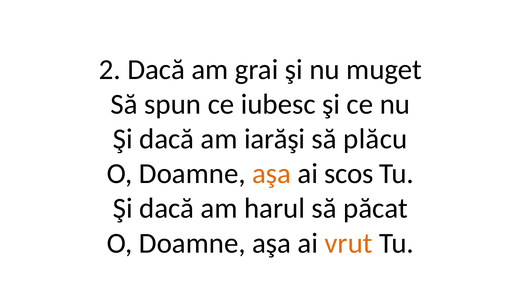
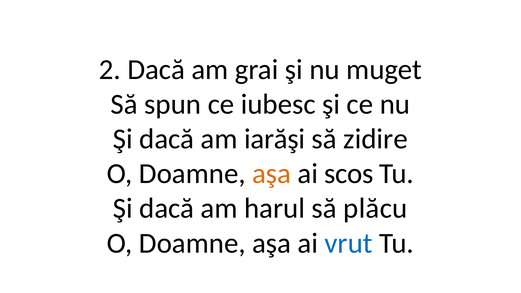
plăcu: plăcu -> zidire (375, 139)
păcat: păcat -> plăcu (375, 208)
vrut colour: orange -> blue (349, 243)
